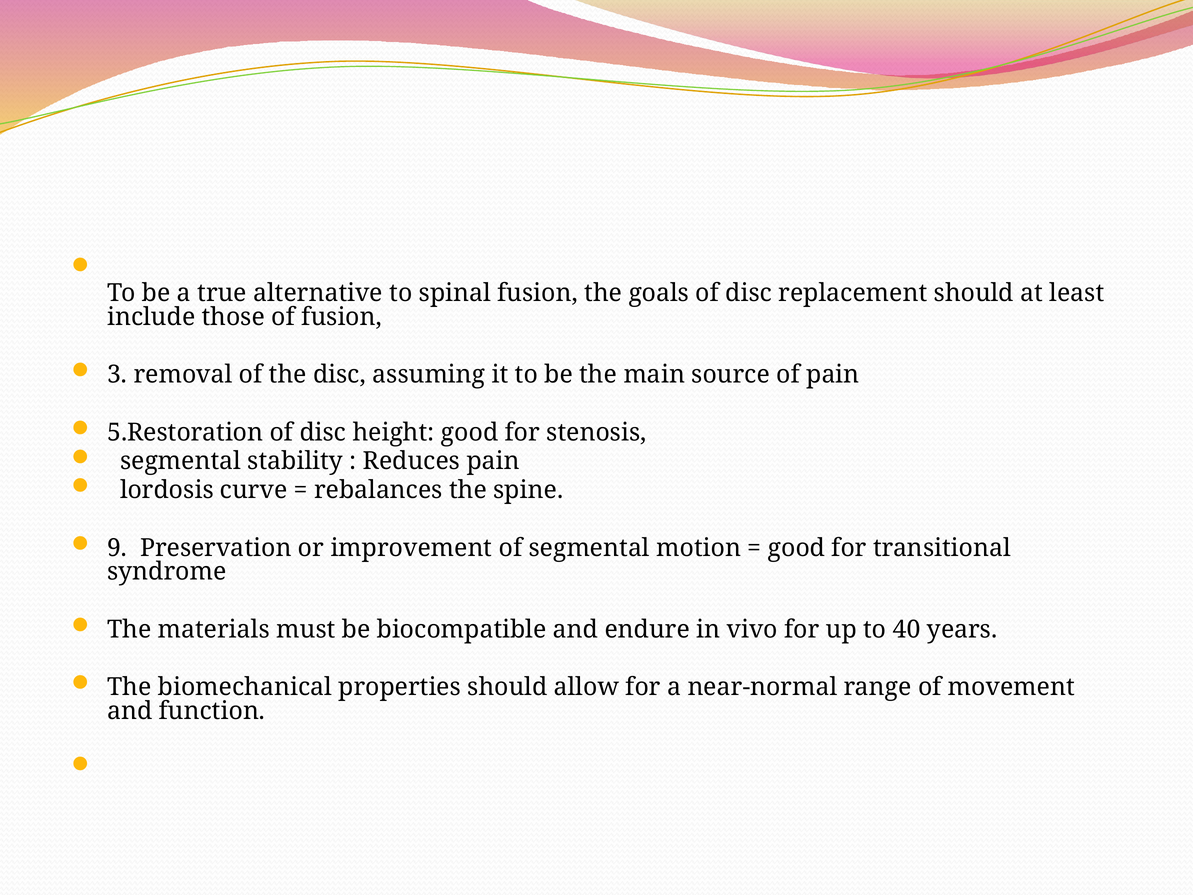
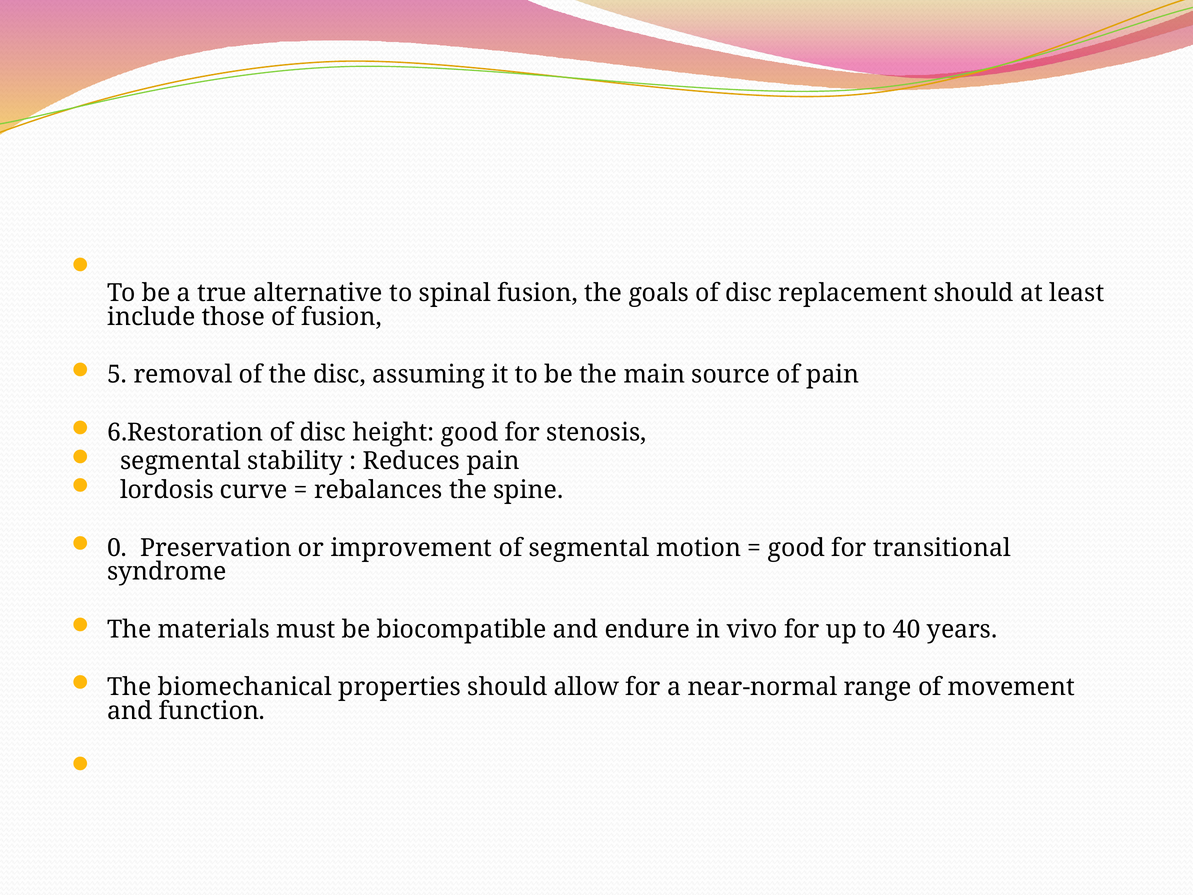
3: 3 -> 5 (117, 375)
5.Restoration: 5.Restoration -> 6.Restoration (185, 432)
9: 9 -> 0 (117, 548)
